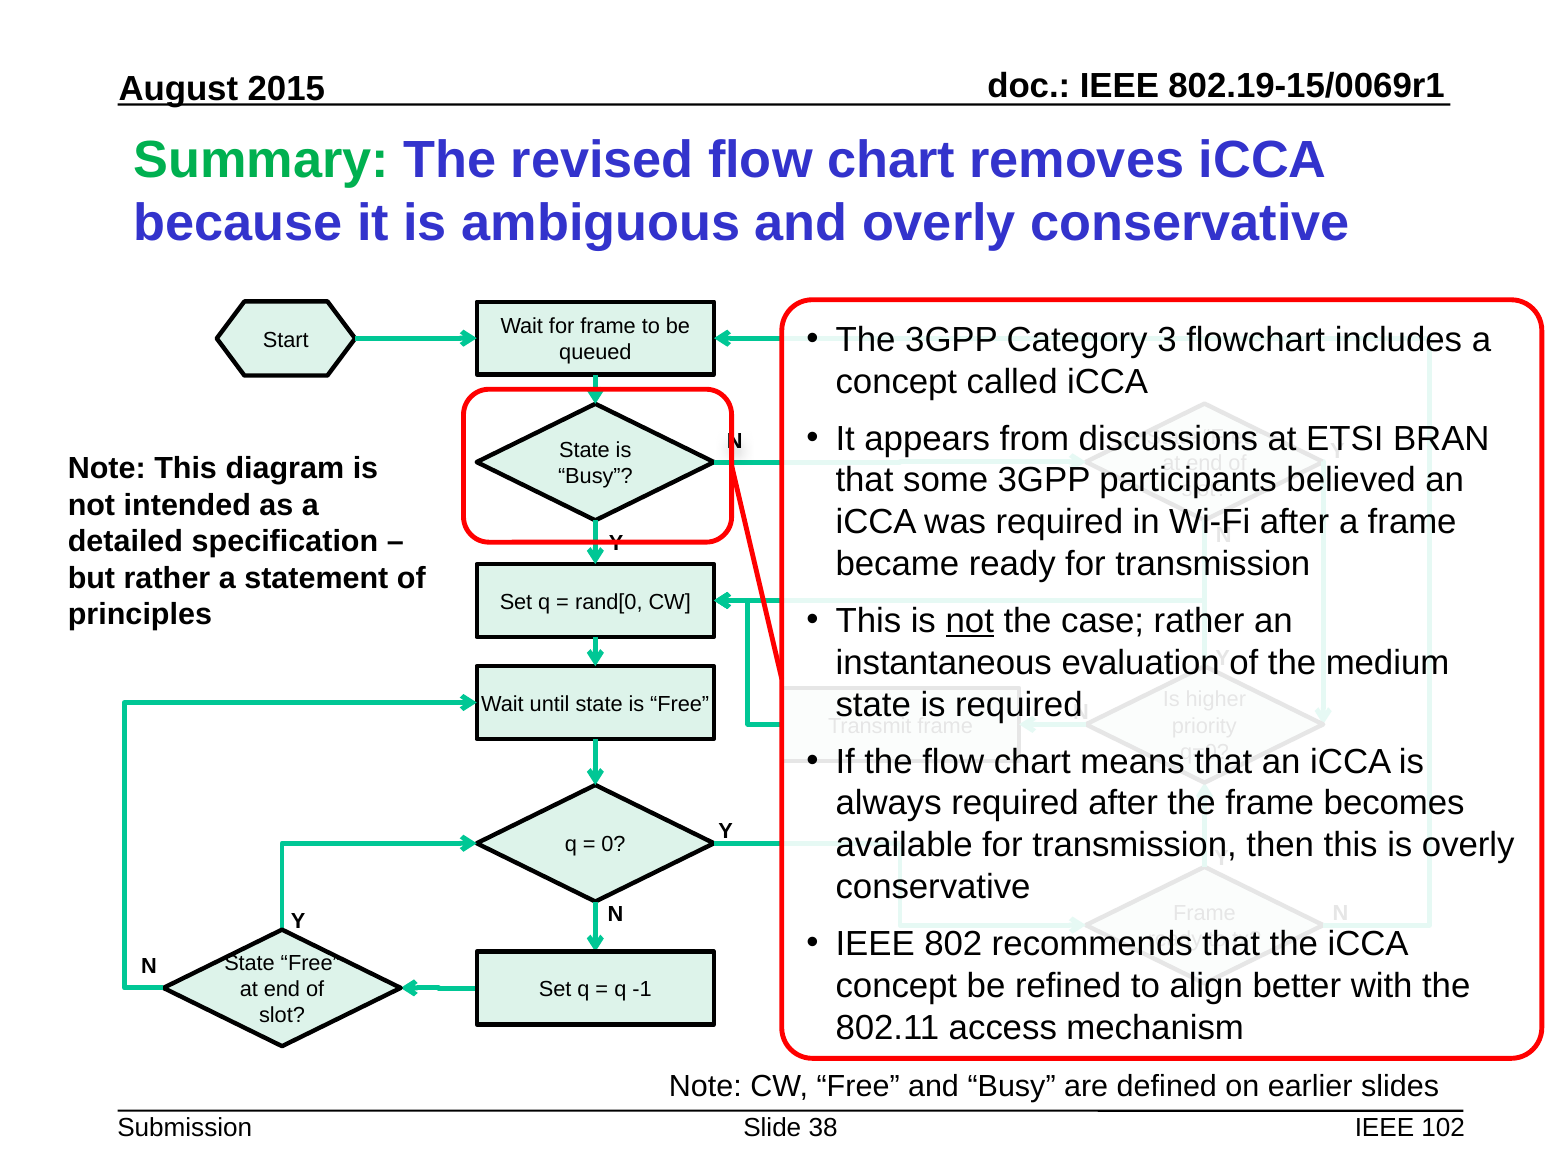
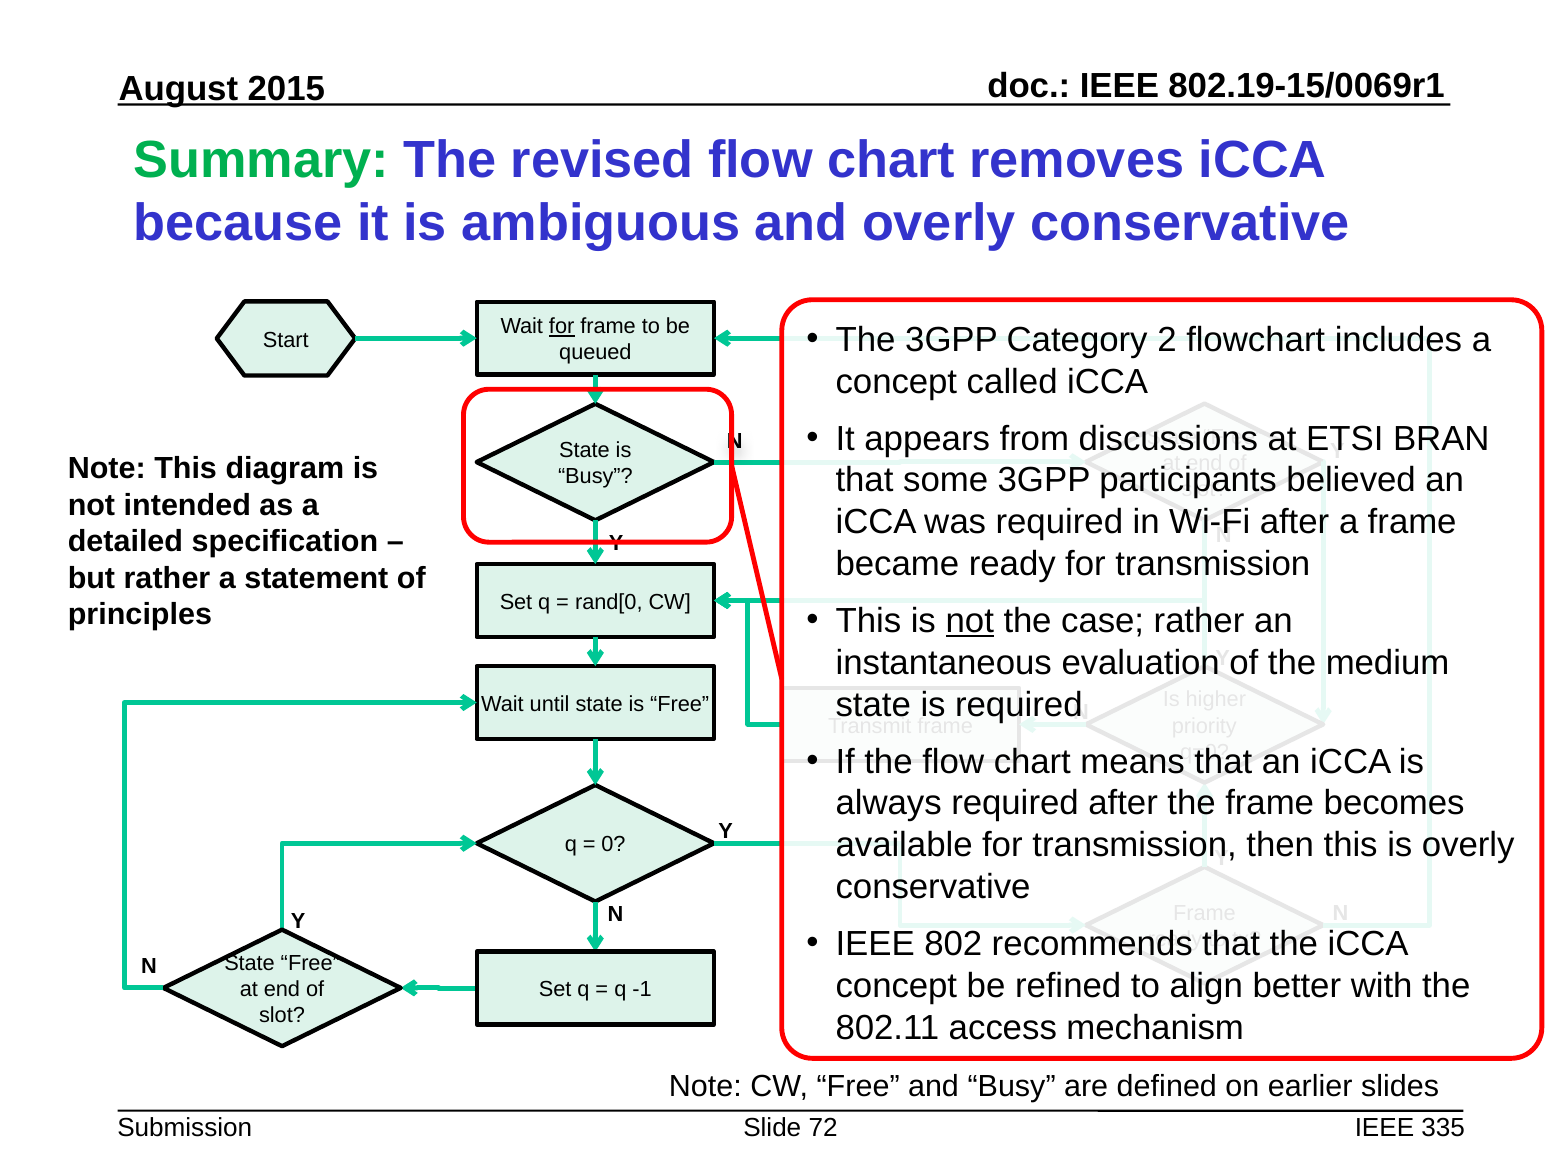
for underline: none -> present (562, 327)
3: 3 -> 2 (1167, 340)
38: 38 -> 72 (823, 1128)
102: 102 -> 335 (1443, 1128)
